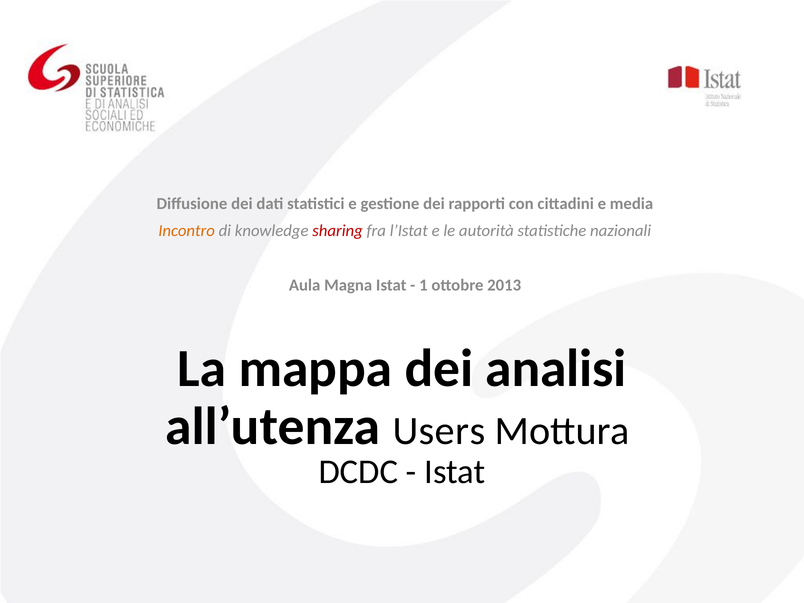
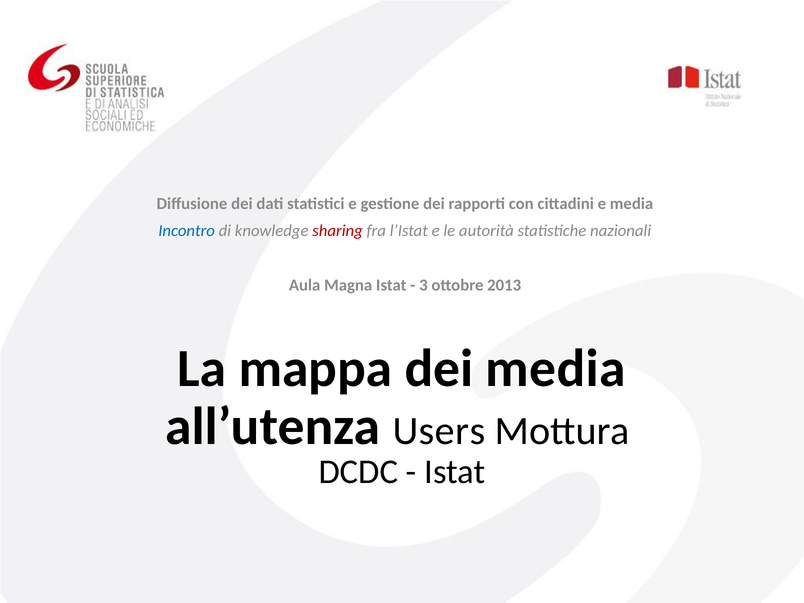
Incontro colour: orange -> blue (187, 231)
1: 1 -> 3 (423, 285)
dei analisi: analisi -> media (556, 369)
